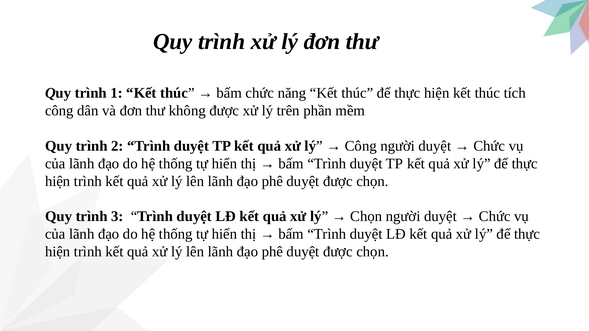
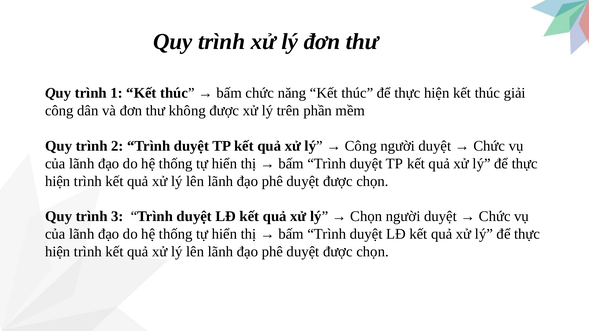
tích: tích -> giải (515, 93)
